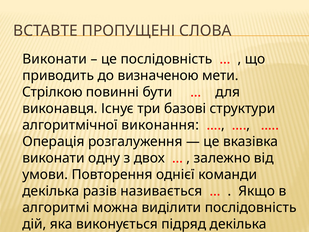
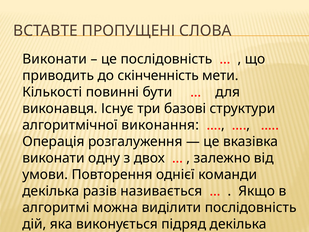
визначеною: визначеною -> скінченність (158, 75)
Стрілкою: Стрілкою -> Кількості (52, 92)
